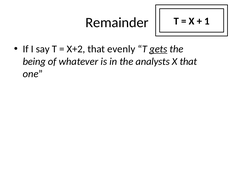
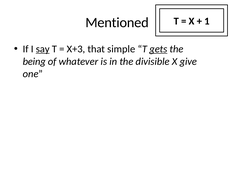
Remainder: Remainder -> Mentioned (117, 23)
say underline: none -> present (43, 49)
X+2: X+2 -> X+3 (76, 49)
evenly: evenly -> simple (121, 49)
analysts: analysts -> divisible (153, 62)
X that: that -> give (188, 62)
